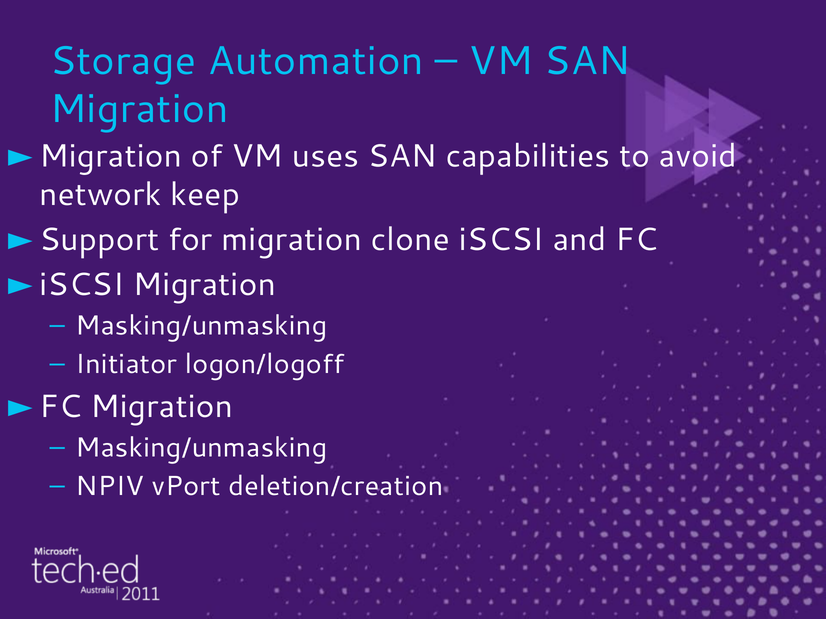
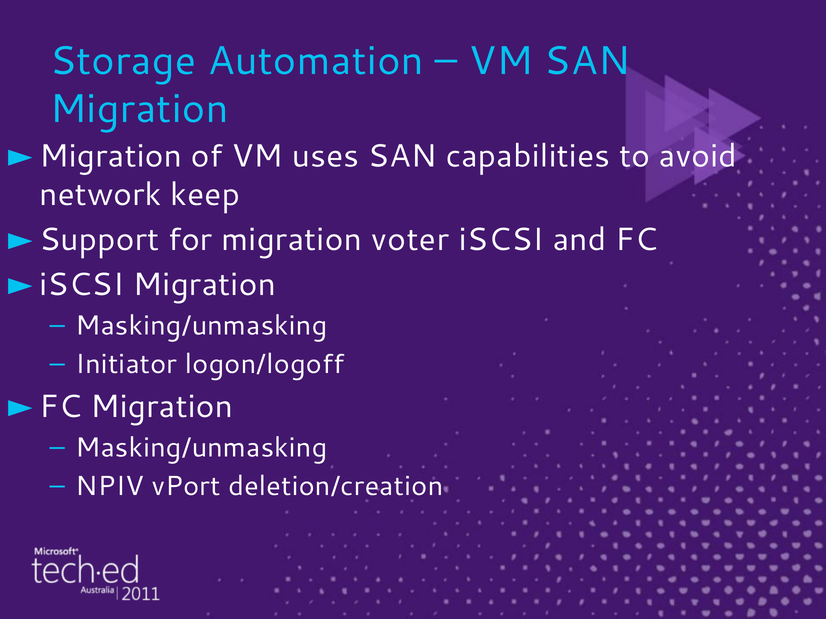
clone: clone -> voter (410, 240)
